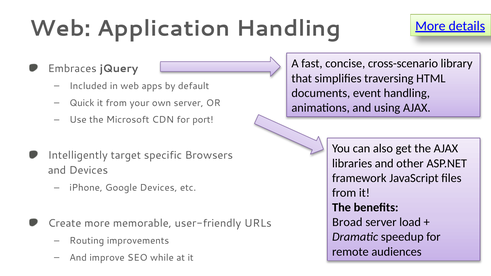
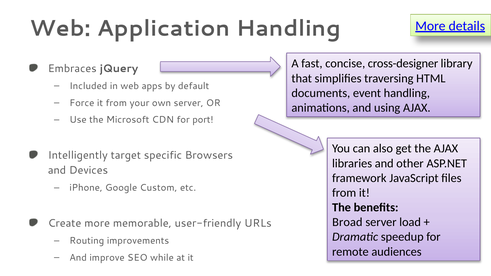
cross-scenario: cross-scenario -> cross-designer (403, 64)
Quick: Quick -> Force (82, 103)
Google Devices: Devices -> Custom (159, 188)
